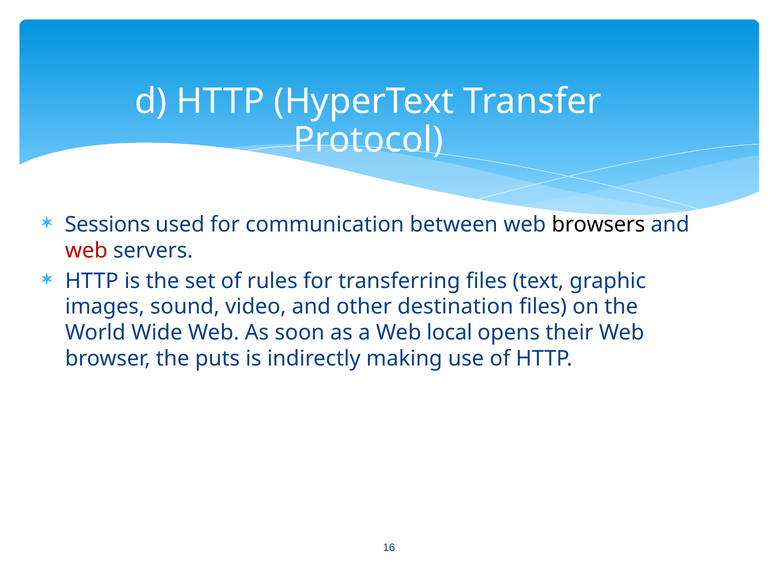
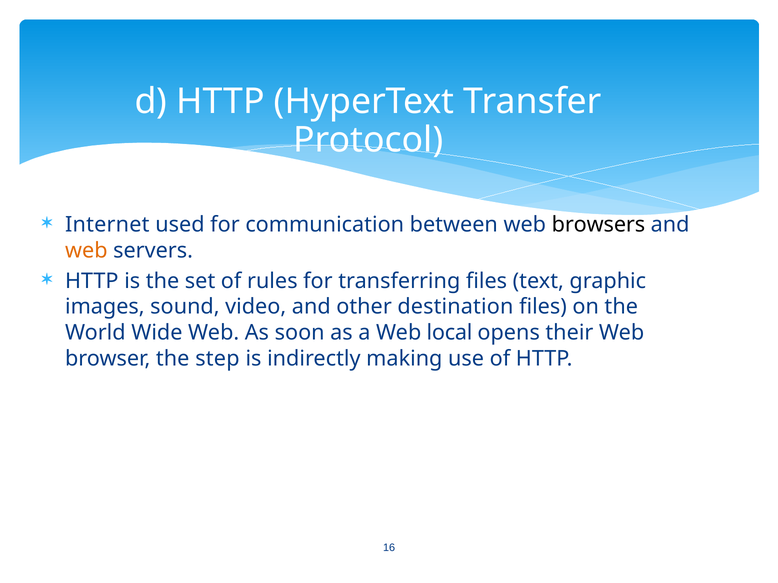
Sessions: Sessions -> Internet (107, 225)
web colour: red -> orange (86, 251)
puts: puts -> step (217, 359)
